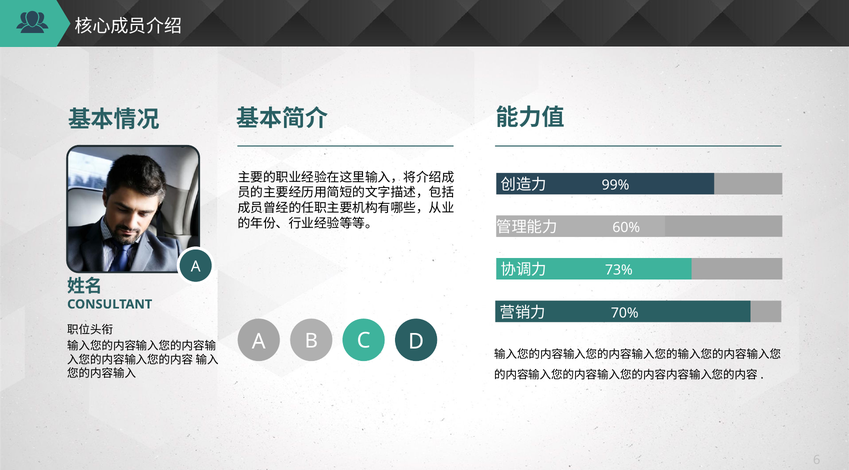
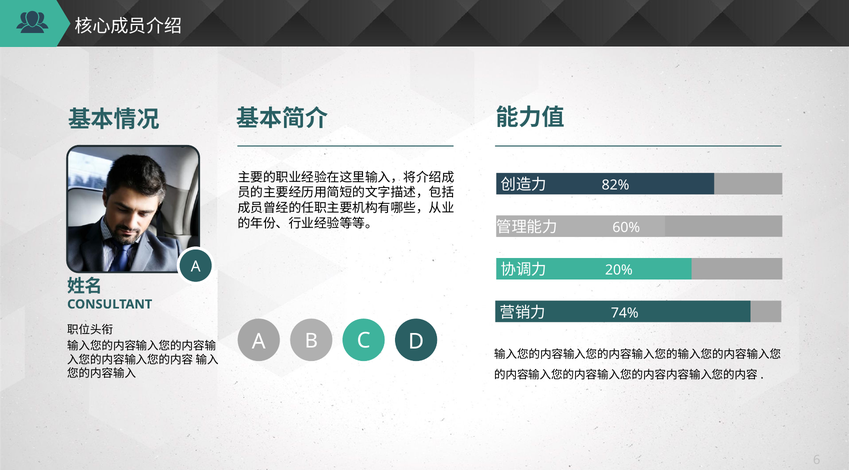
99%: 99% -> 82% (615, 185)
73%: 73% -> 20% (619, 270)
70%: 70% -> 74% (625, 313)
